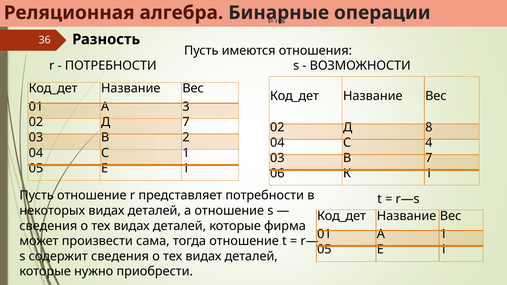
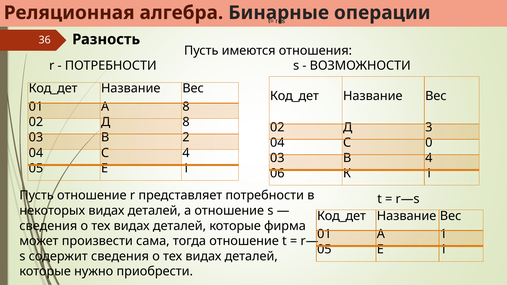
А 3: 3 -> 8 (186, 107)
Д 7: 7 -> 8 (186, 122)
8: 8 -> 3 (429, 127)
4: 4 -> 0 (429, 143)
С 1: 1 -> 4 (186, 153)
В 7: 7 -> 4 (429, 158)
